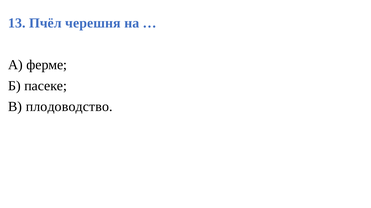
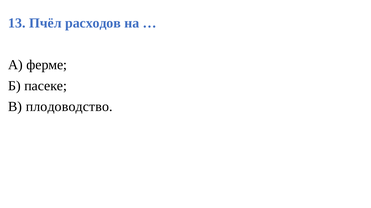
черешня: черешня -> расходов (93, 23)
